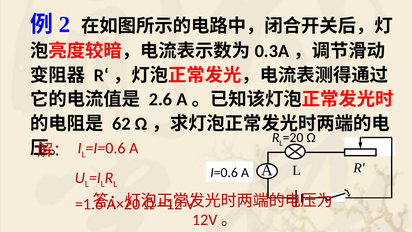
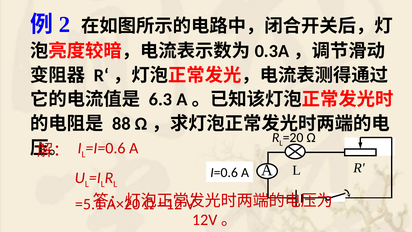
2.6: 2.6 -> 6.3 (161, 99)
62: 62 -> 88 (121, 124)
=1.6: =1.6 -> =5.1 (89, 204)
